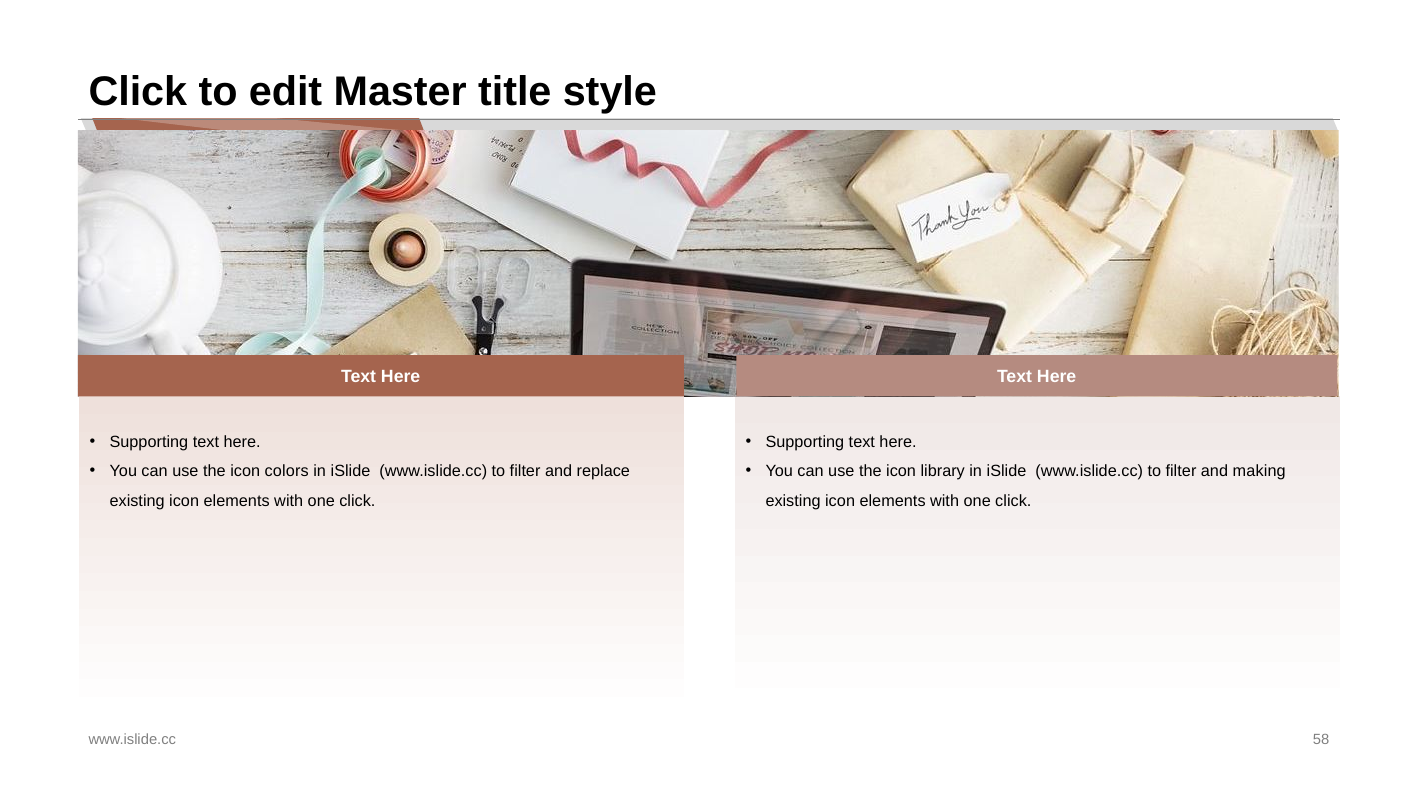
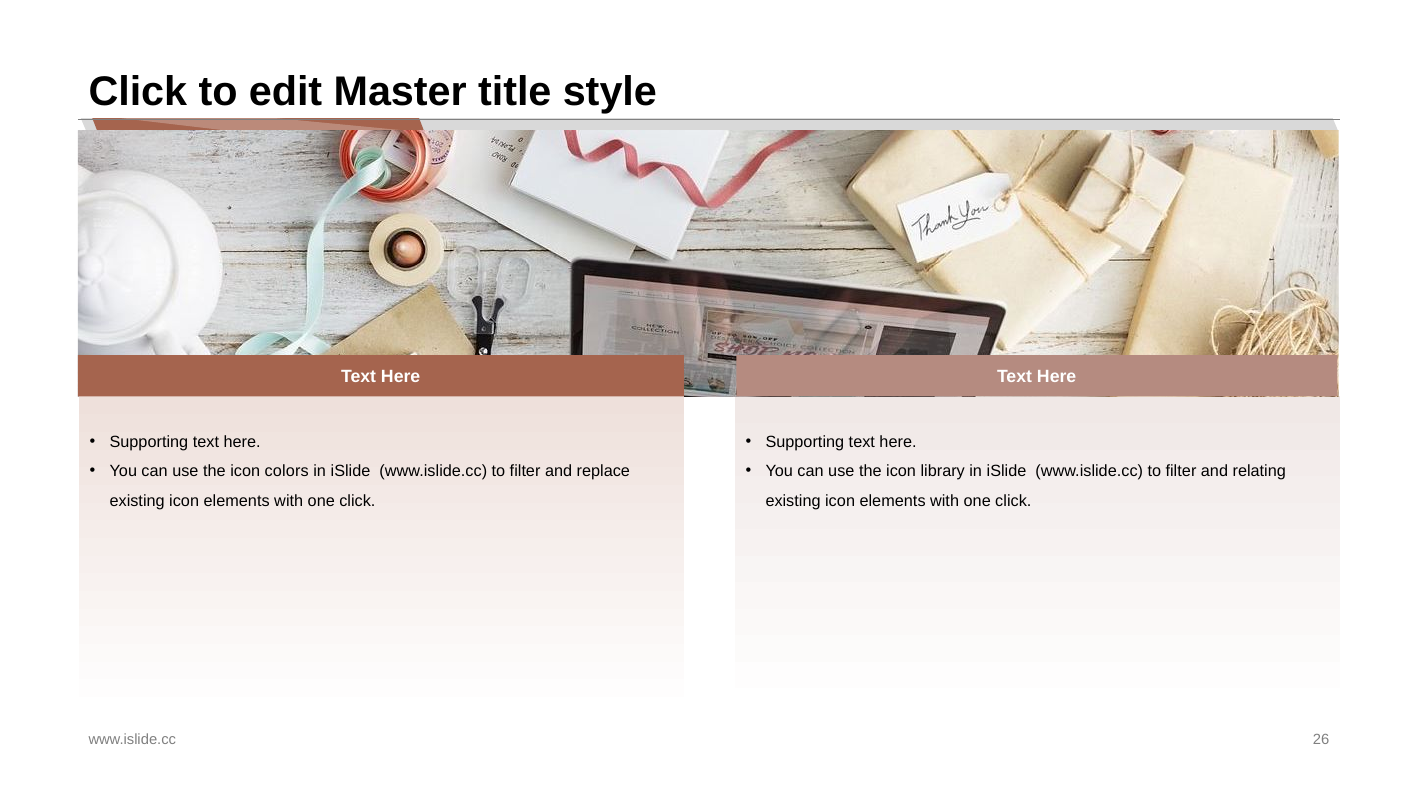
making: making -> relating (1259, 471)
58: 58 -> 26 (1321, 739)
